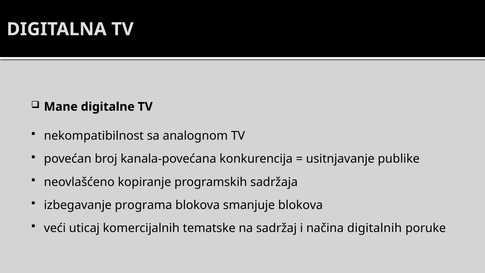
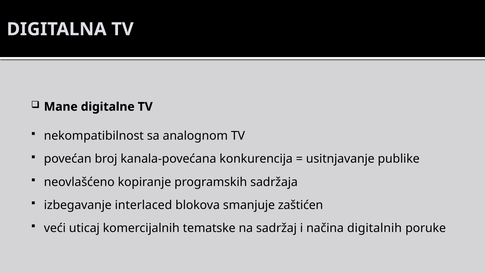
programa: programa -> interlaced (143, 205)
smanjuje blokova: blokova -> zaštićen (301, 205)
